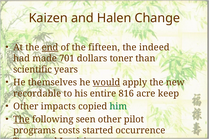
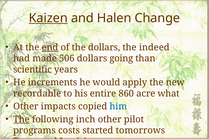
Kaizen underline: none -> present (48, 18)
the fifteen: fifteen -> dollars (104, 47)
701: 701 -> 506 (67, 58)
toner: toner -> going (121, 58)
themselves: themselves -> increments (53, 82)
would underline: present -> none (106, 82)
816: 816 -> 860 (126, 93)
keep: keep -> what (169, 93)
him colour: green -> blue (118, 106)
seen: seen -> inch (86, 119)
occurrence: occurrence -> tomorrows (140, 130)
